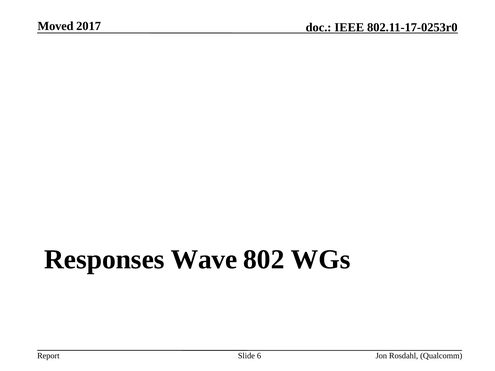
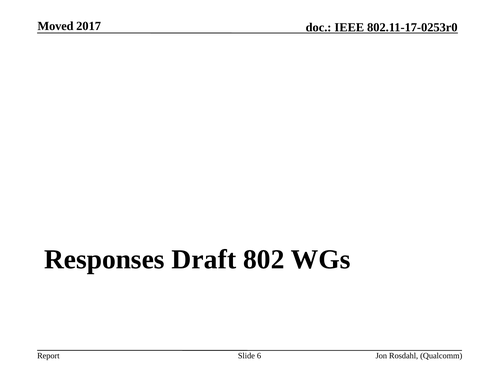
Wave: Wave -> Draft (204, 259)
